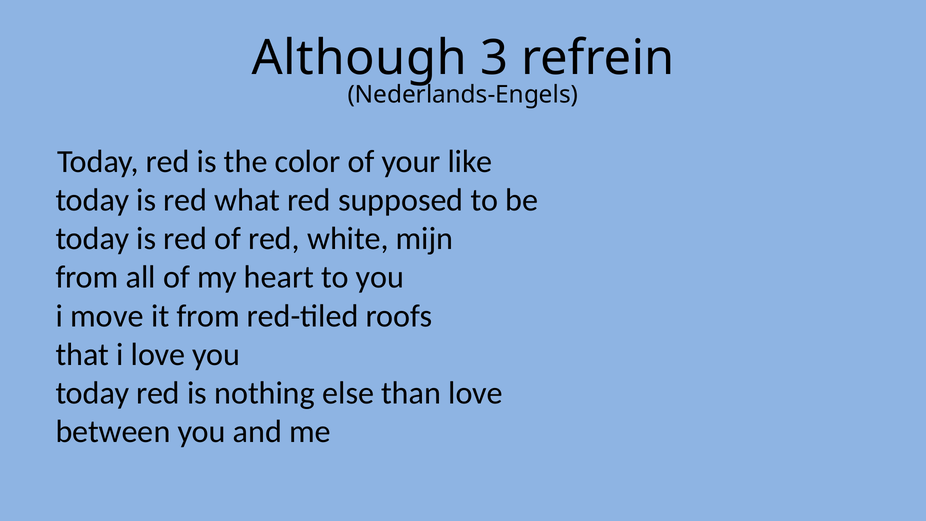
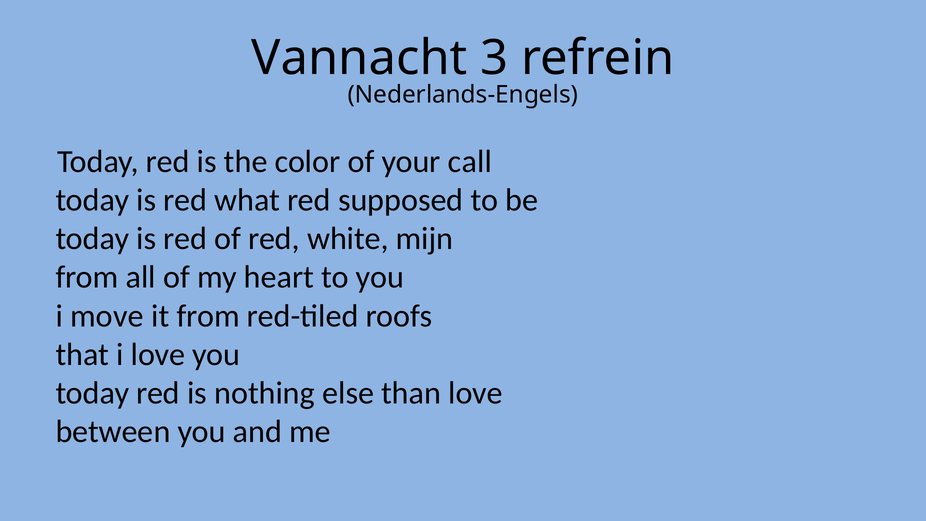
Although: Although -> Vannacht (359, 58)
like: like -> call (470, 162)
